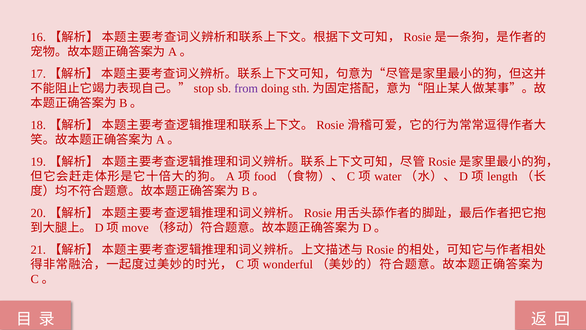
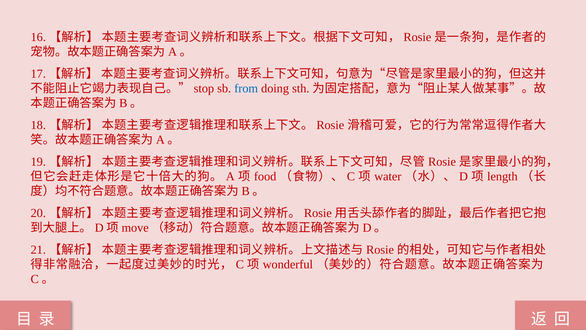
from colour: purple -> blue (246, 88)
